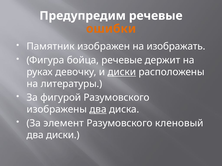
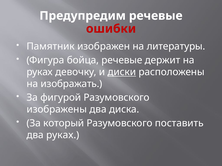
ошибки colour: orange -> red (111, 29)
изображать: изображать -> литературы (176, 47)
литературы: литературы -> изображать (71, 84)
два underline: present -> none (98, 110)
элемент: элемент -> который (64, 124)
кленовый: кленовый -> поставить (179, 124)
два диски: диски -> руках (63, 135)
